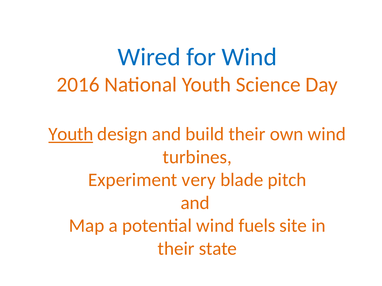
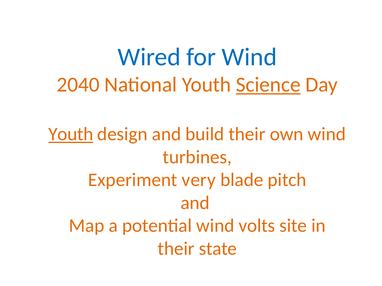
2016: 2016 -> 2040 (78, 85)
Science underline: none -> present (268, 85)
fuels: fuels -> volts (257, 226)
